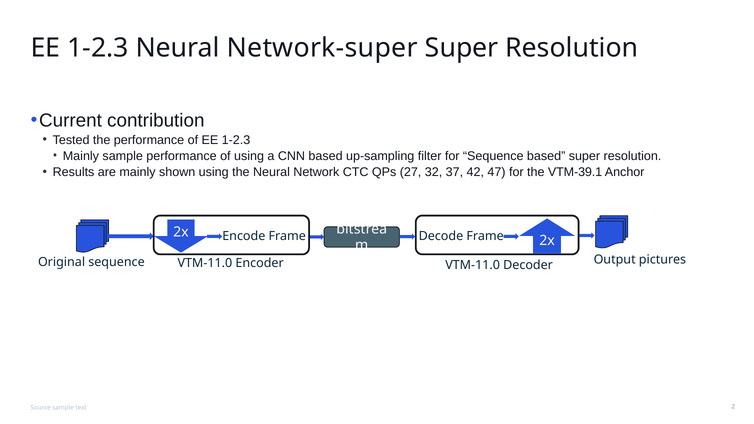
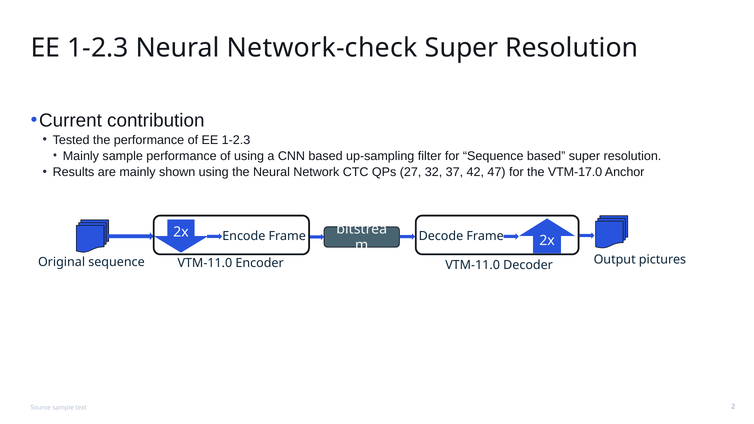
Network-super: Network-super -> Network-check (322, 48)
VTM-39.1: VTM-39.1 -> VTM-17.0 (575, 172)
